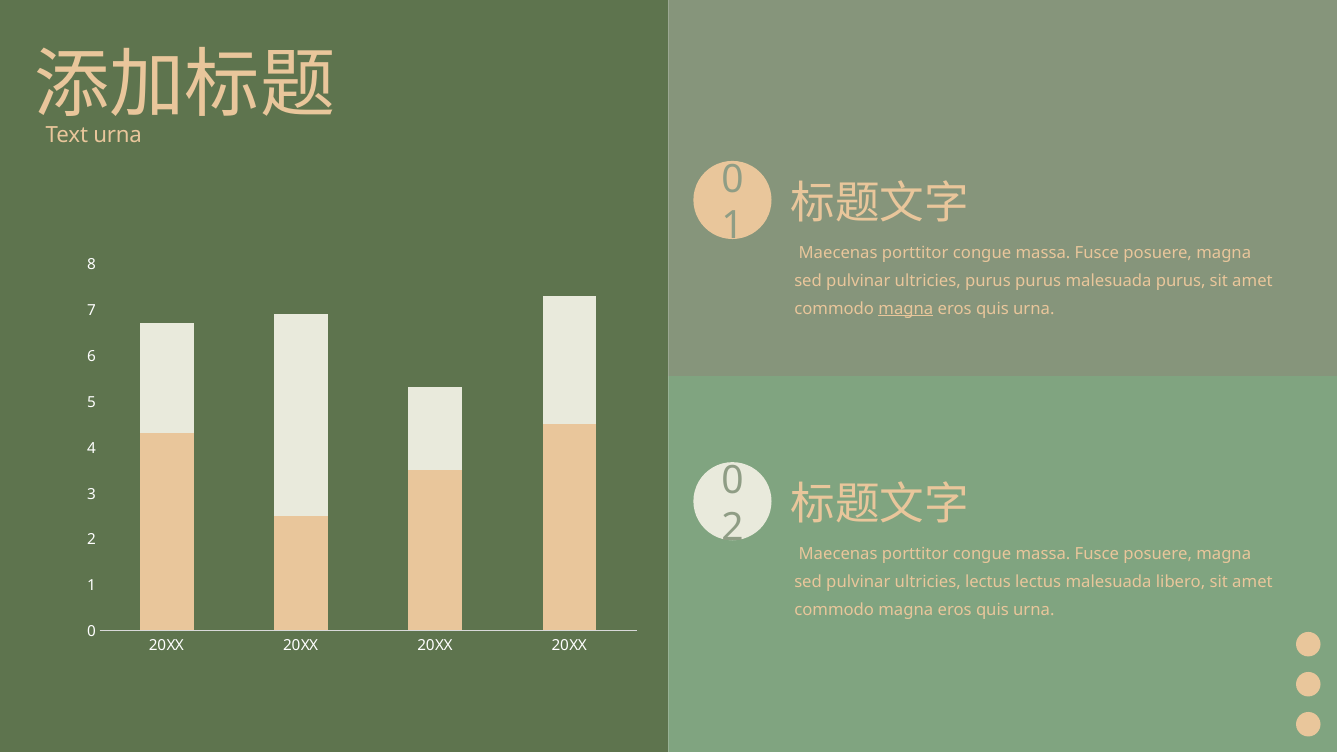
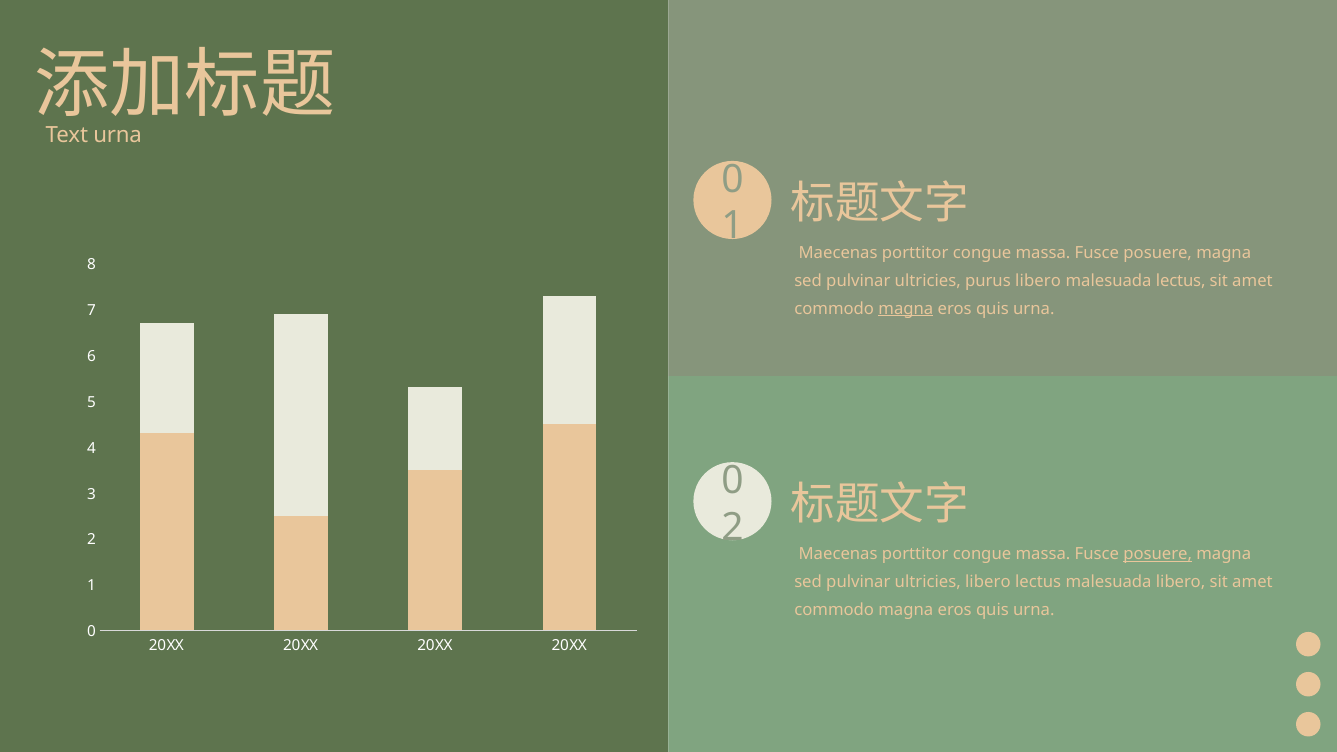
purus purus: purus -> libero (1038, 281)
malesuada purus: purus -> lectus (1181, 281)
posuere underline: none -> present (1158, 554)
ultricies lectus: lectus -> libero (988, 582)
